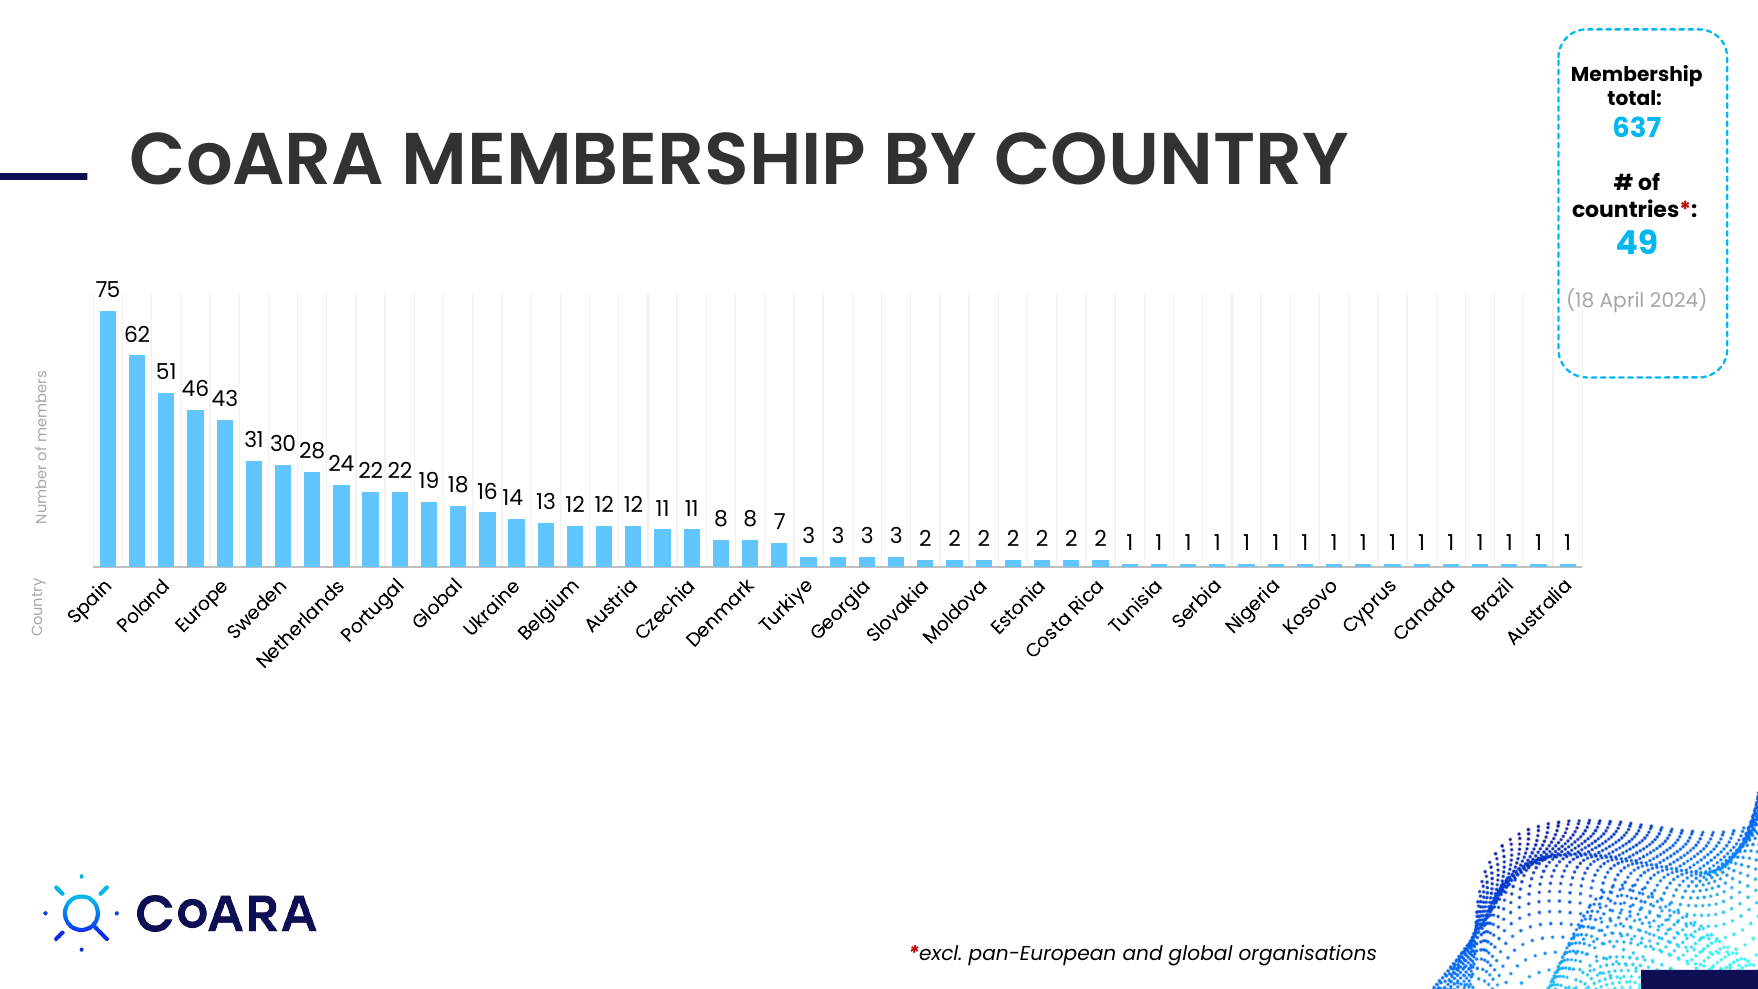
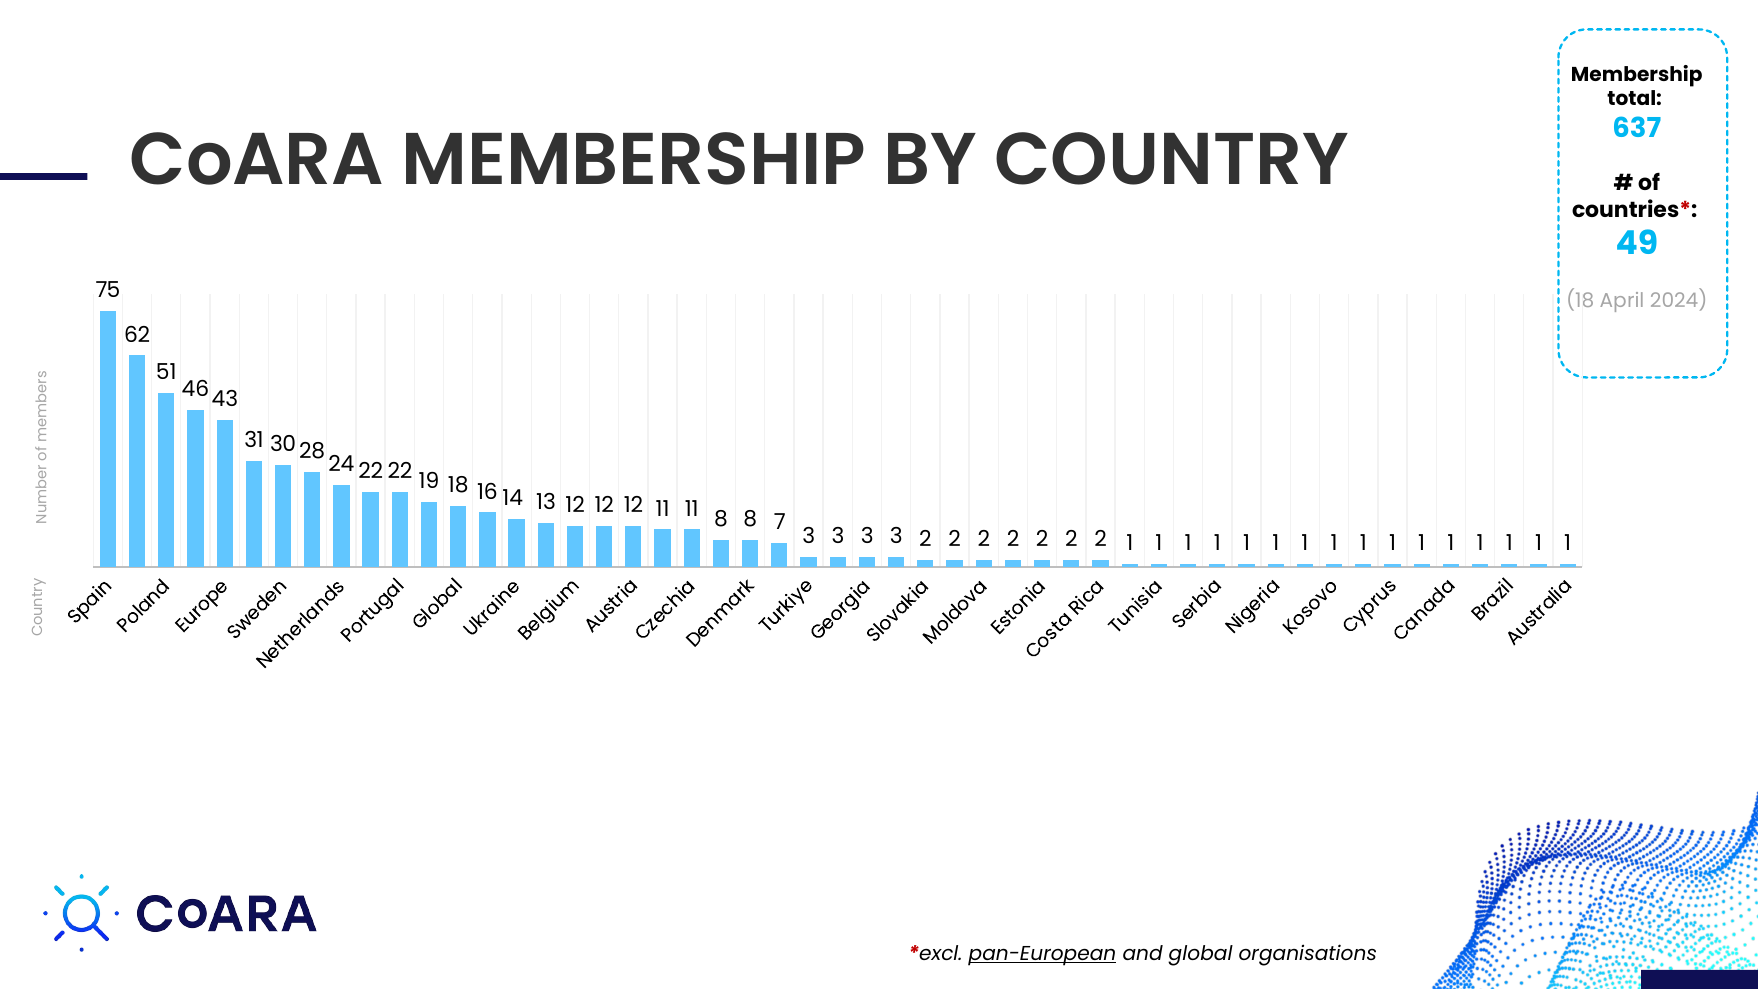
pan-European underline: none -> present (1043, 953)
